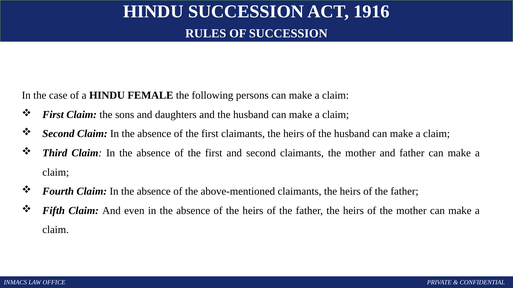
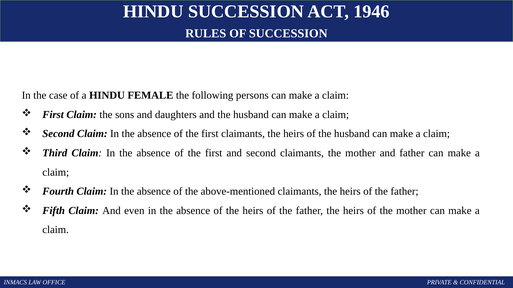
1916: 1916 -> 1946 (372, 12)
